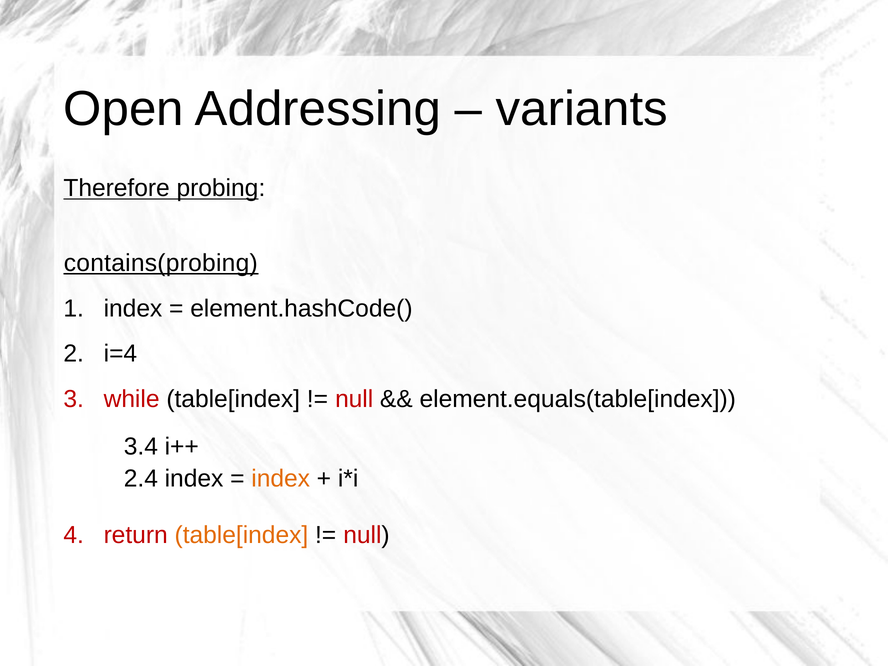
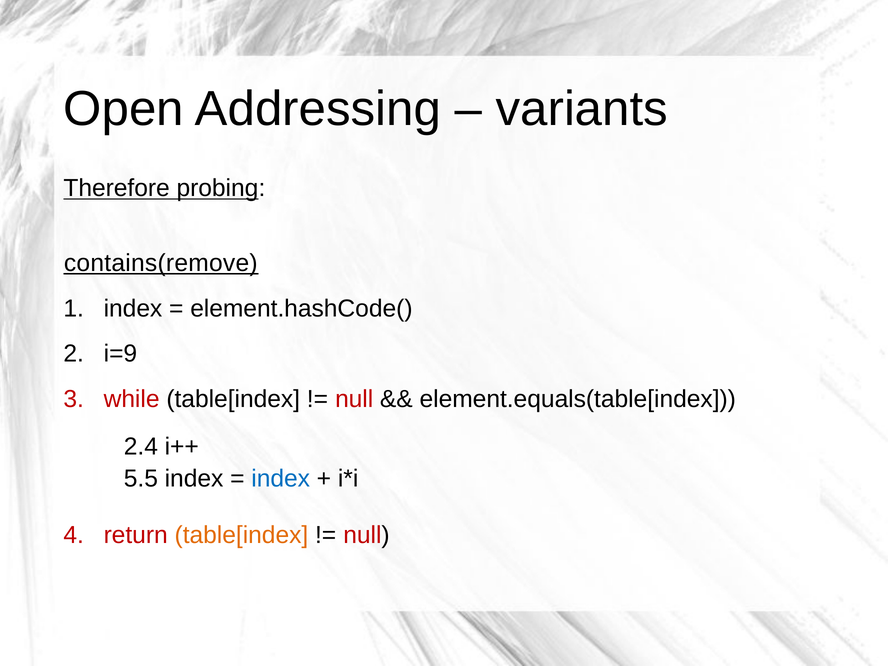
contains(probing: contains(probing -> contains(remove (161, 263)
i=4: i=4 -> i=9 (120, 354)
3.4: 3.4 -> 2.4 (141, 447)
2.4: 2.4 -> 5.5 (141, 479)
index colour: orange -> blue (281, 479)
